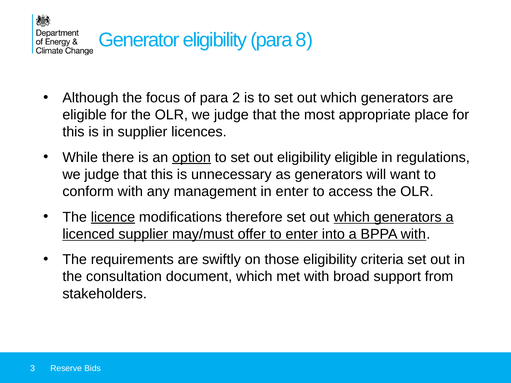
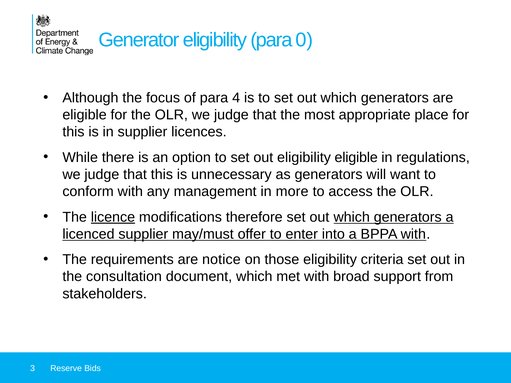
8: 8 -> 0 (304, 40)
2: 2 -> 4 (236, 98)
option underline: present -> none (192, 158)
in enter: enter -> more (292, 192)
swiftly: swiftly -> notice (221, 260)
